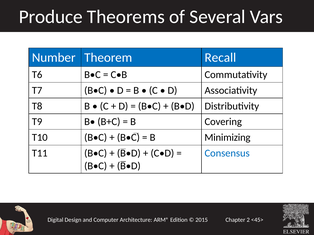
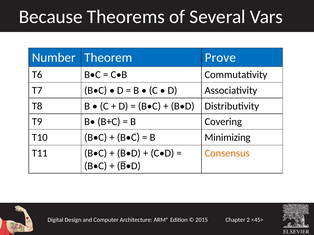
Produce: Produce -> Because (51, 17)
Recall: Recall -> Prove (220, 58)
Consensus colour: blue -> orange (227, 153)
